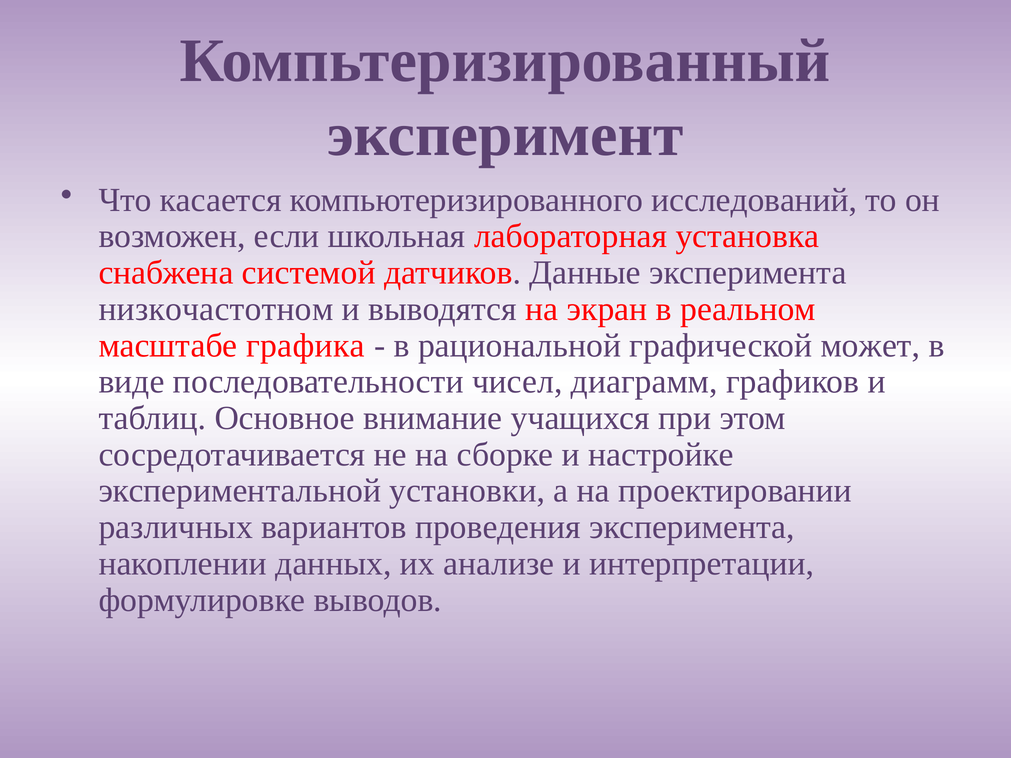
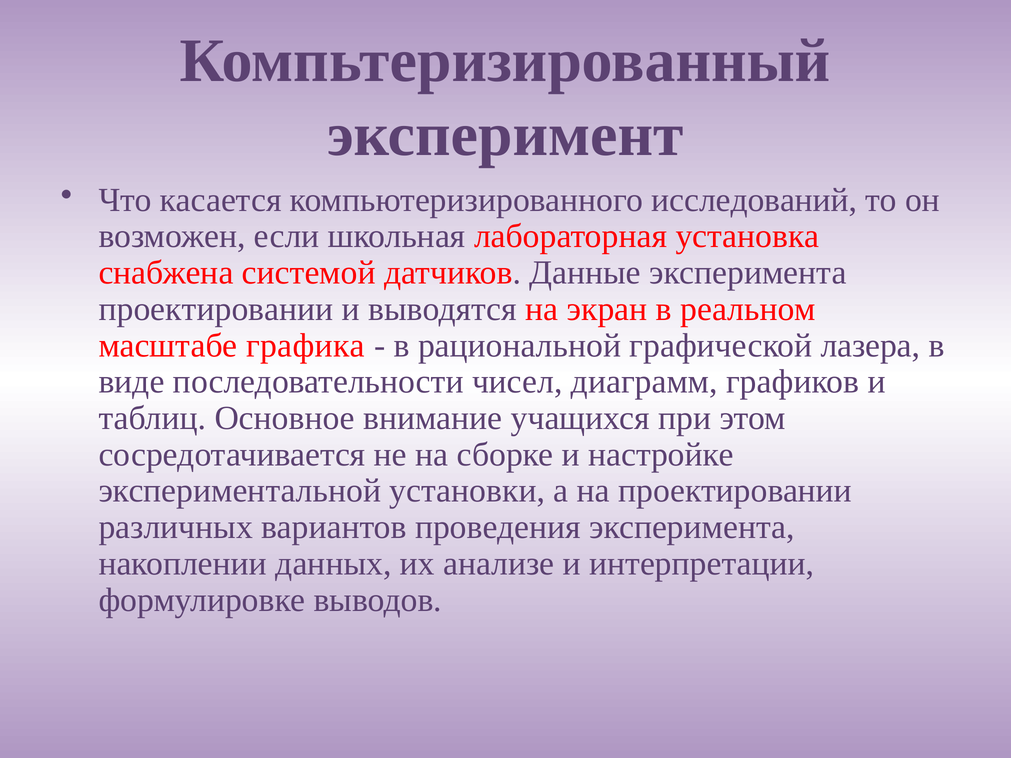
низкочастотном: низкочастотном -> проектировании (216, 309)
может: может -> лазера (870, 346)
